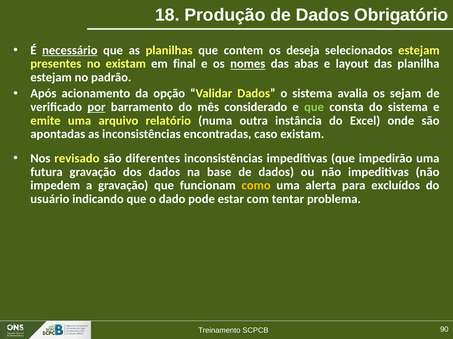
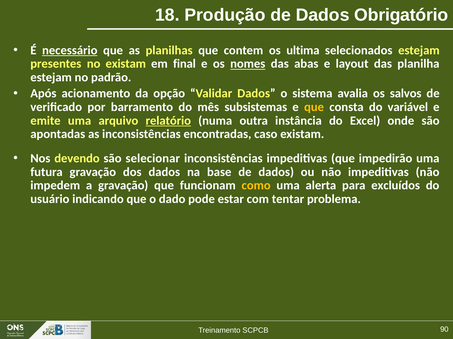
deseja: deseja -> ultima (303, 50)
sejam: sejam -> salvos (406, 94)
por underline: present -> none (96, 107)
considerado: considerado -> subsistemas (256, 107)
que colour: light green -> yellow (314, 107)
do sistema: sistema -> variável (408, 107)
relatório underline: none -> present (168, 121)
revisado: revisado -> devendo (77, 159)
diferentes: diferentes -> selecionar (153, 159)
